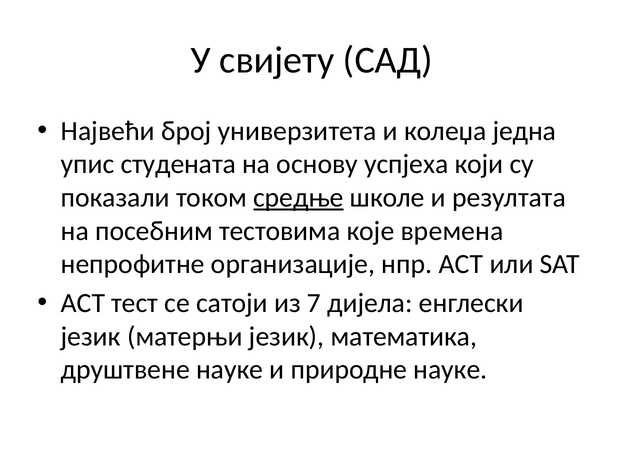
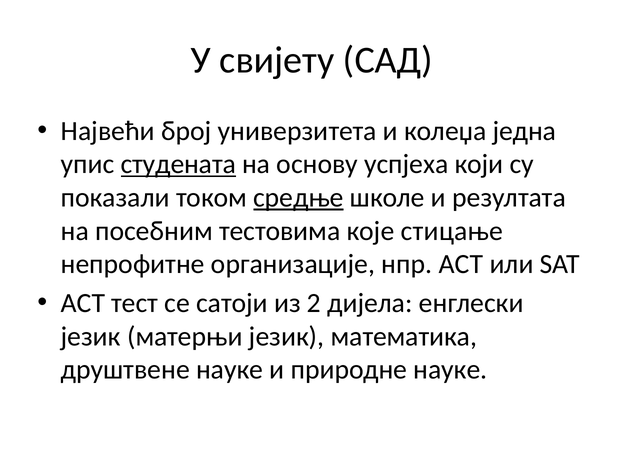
студената underline: none -> present (178, 164)
времена: времена -> стицање (452, 231)
7: 7 -> 2 (314, 303)
